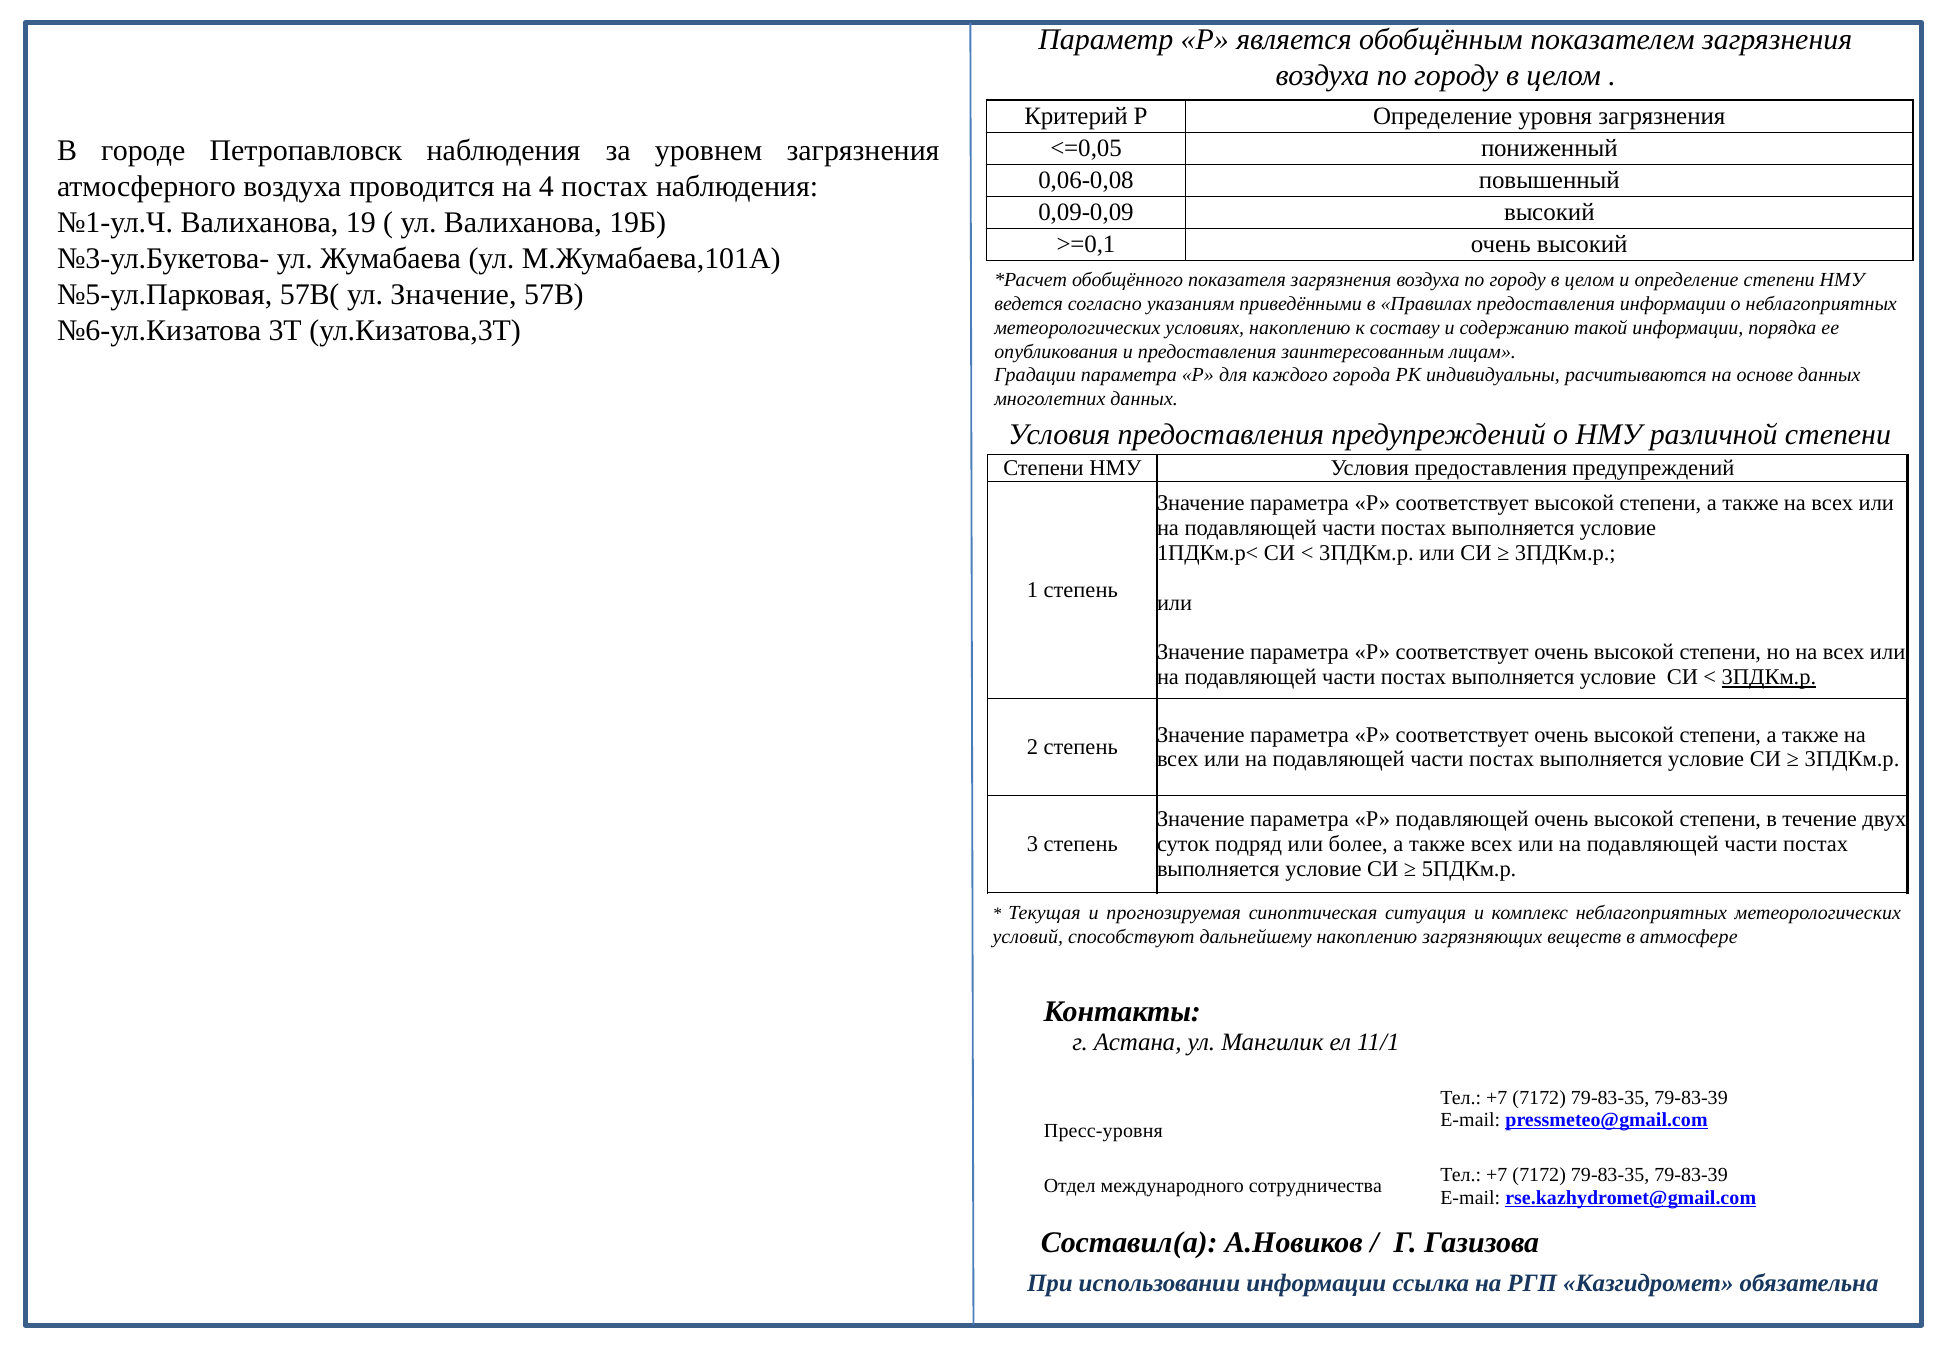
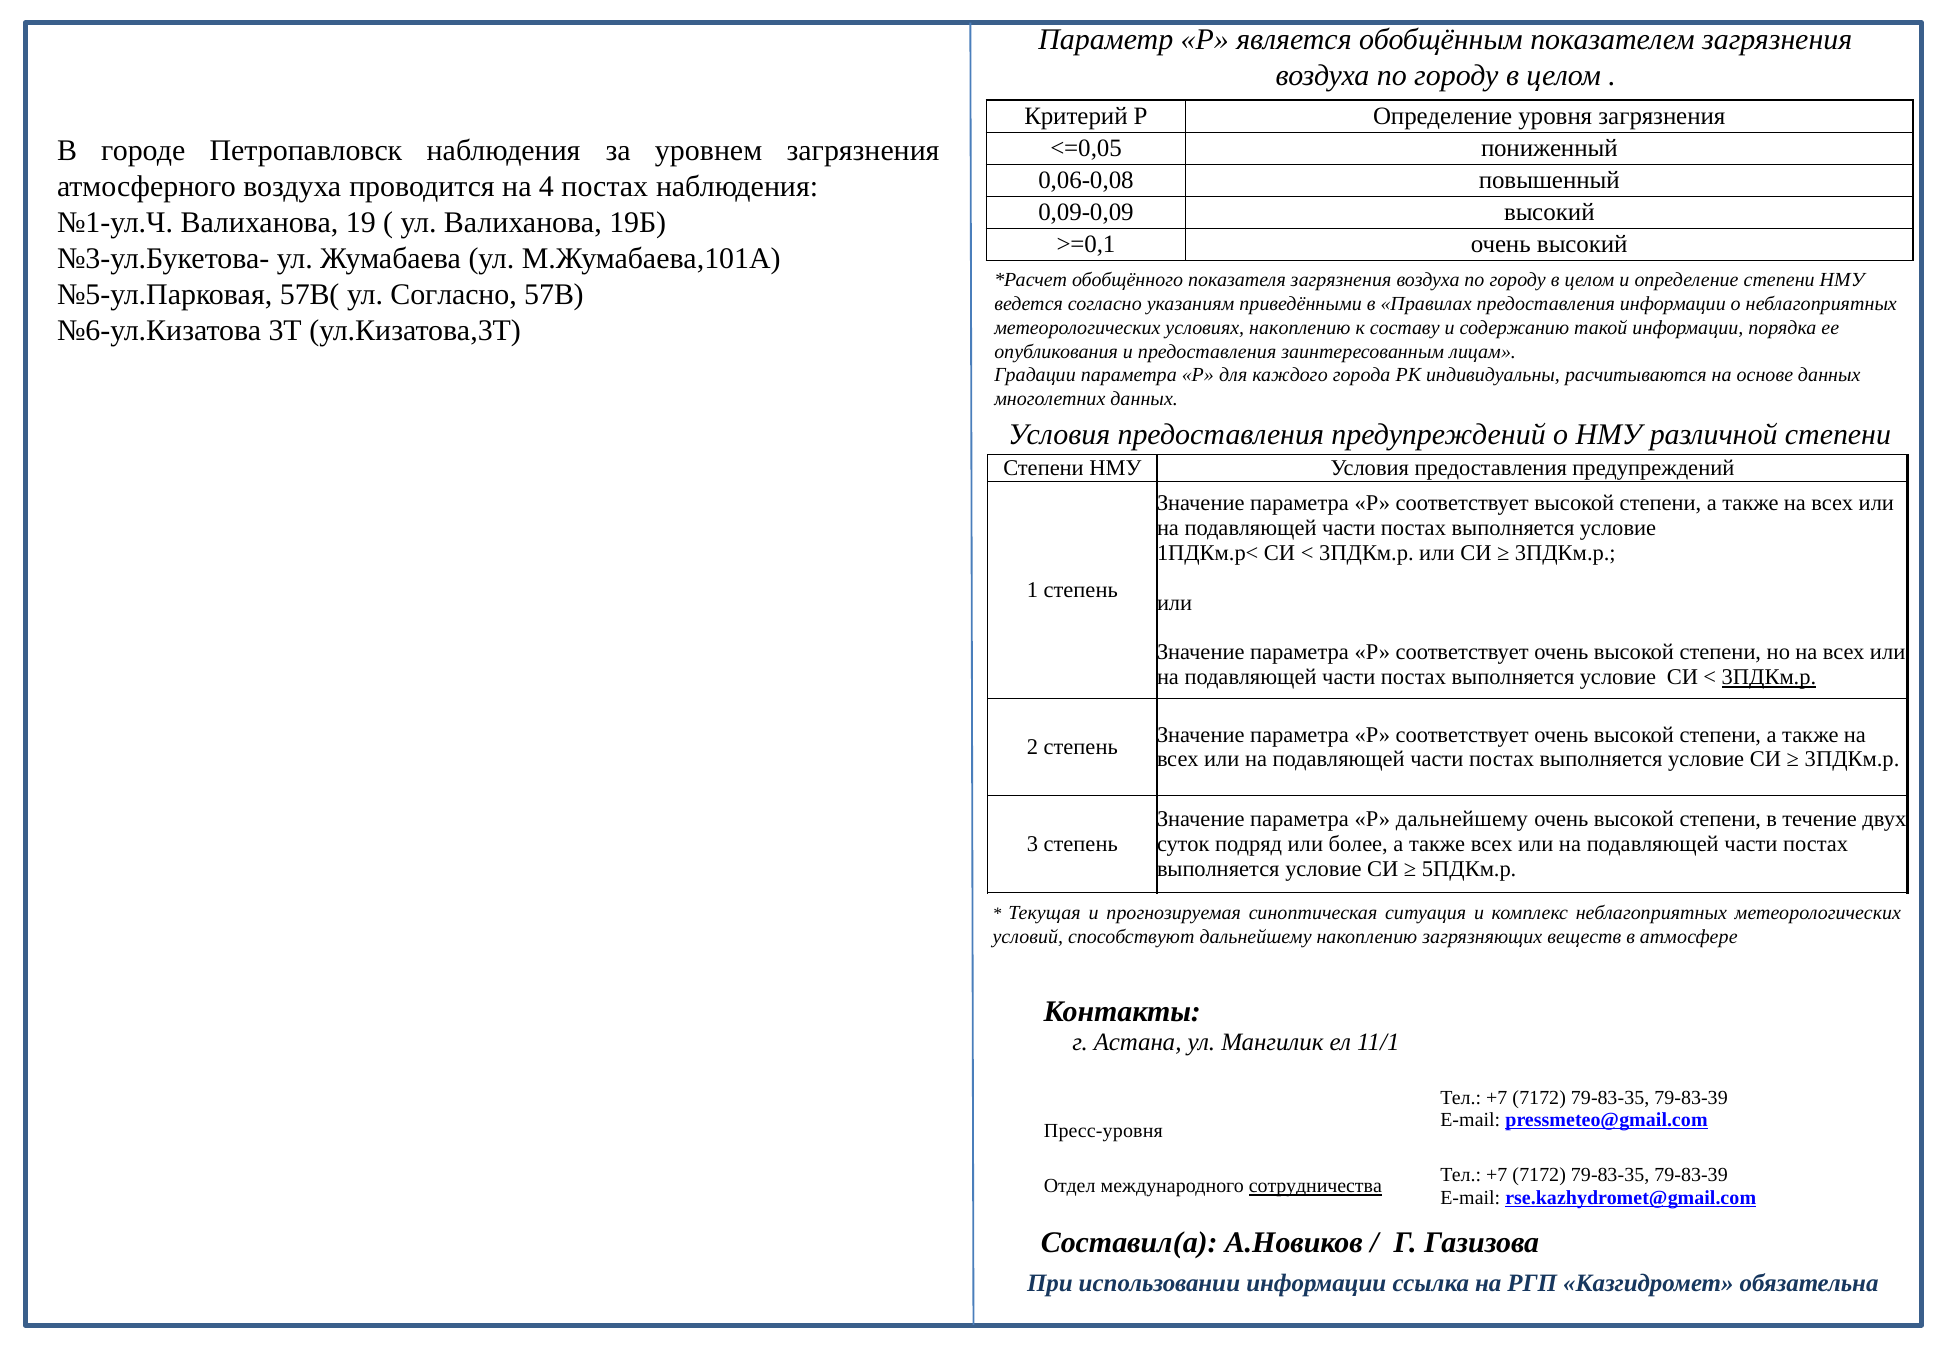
ул Значение: Значение -> Согласно (454, 295)
Р подавляющей: подавляющей -> дальнейшему (1462, 820)
сотрудничества underline: none -> present (1315, 1186)
